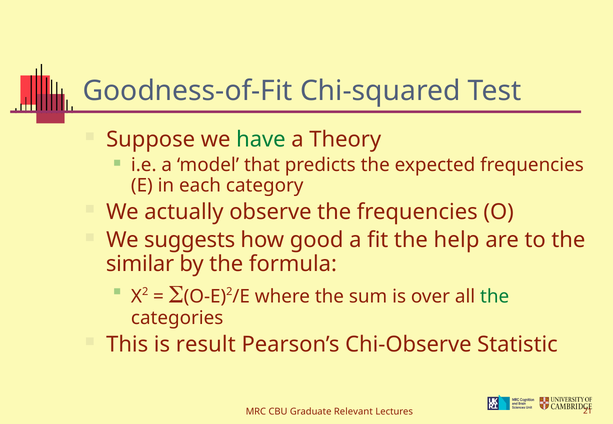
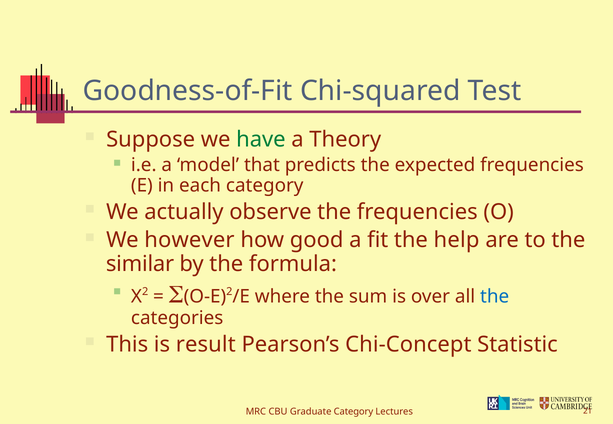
suggests: suggests -> however (189, 240)
the colour: green -> blue (495, 297)
Chi-Observe: Chi-Observe -> Chi-Concept (408, 345)
Graduate Relevant: Relevant -> Category (353, 412)
